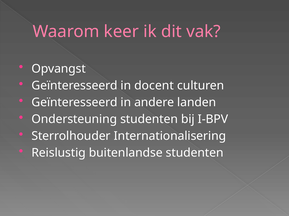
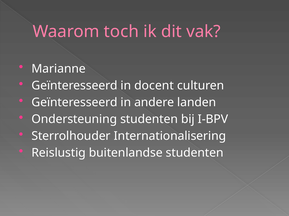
keer: keer -> toch (121, 32)
Opvangst: Opvangst -> Marianne (59, 69)
